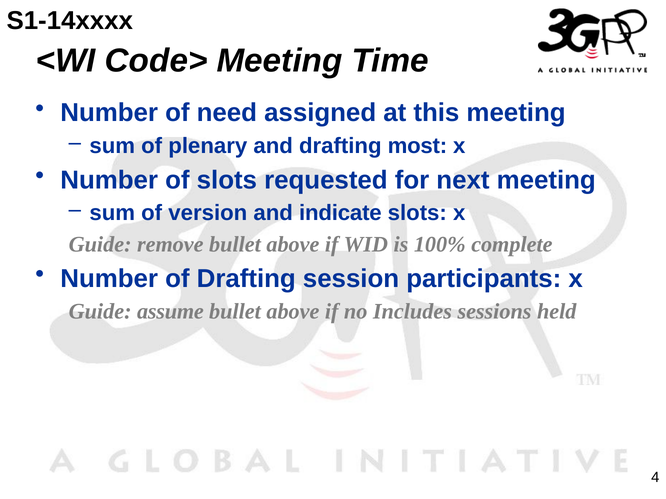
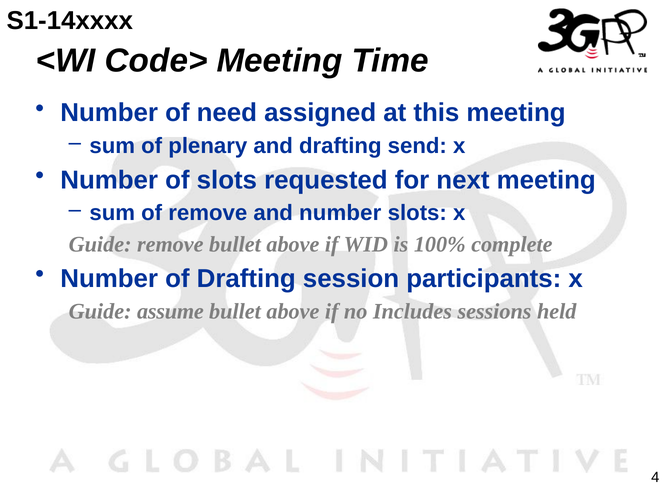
most: most -> send (417, 146)
of version: version -> remove (208, 213)
and indicate: indicate -> number (340, 213)
